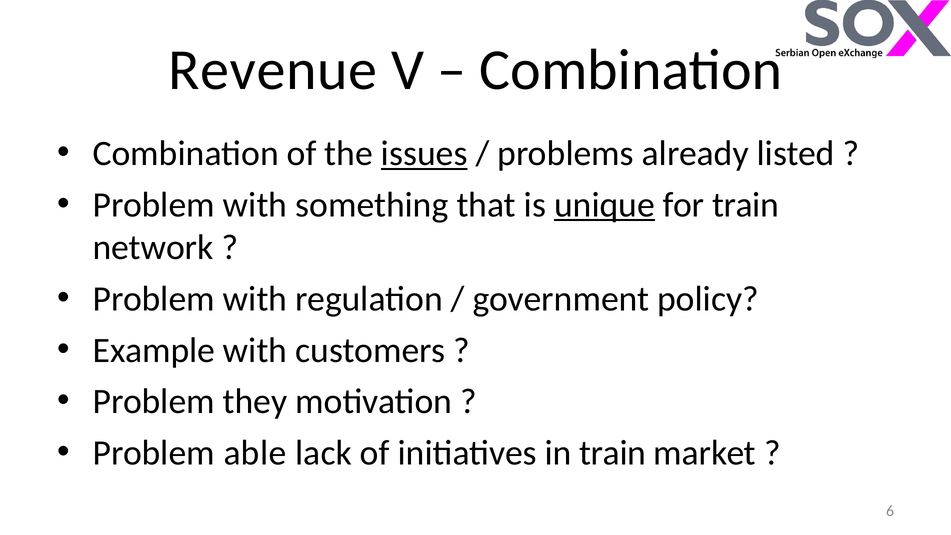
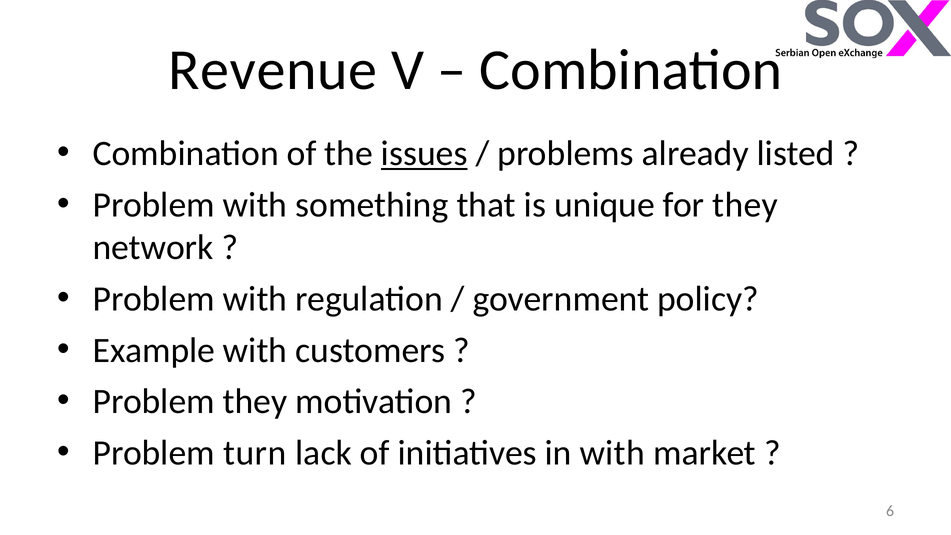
unique underline: present -> none (605, 205)
for train: train -> they (745, 205)
able: able -> turn (255, 453)
in train: train -> with (612, 453)
